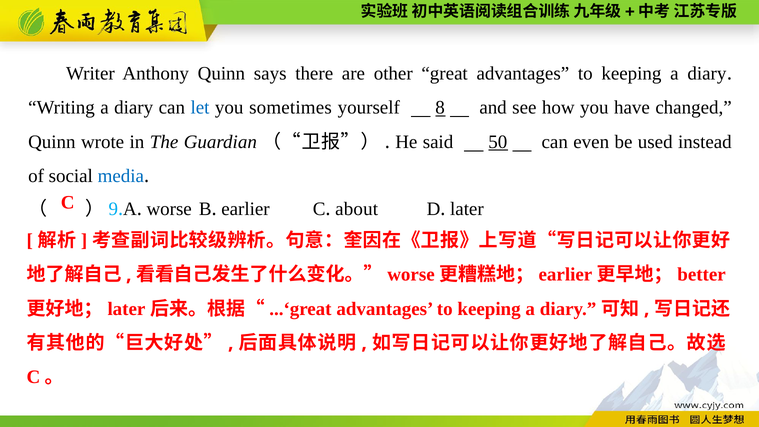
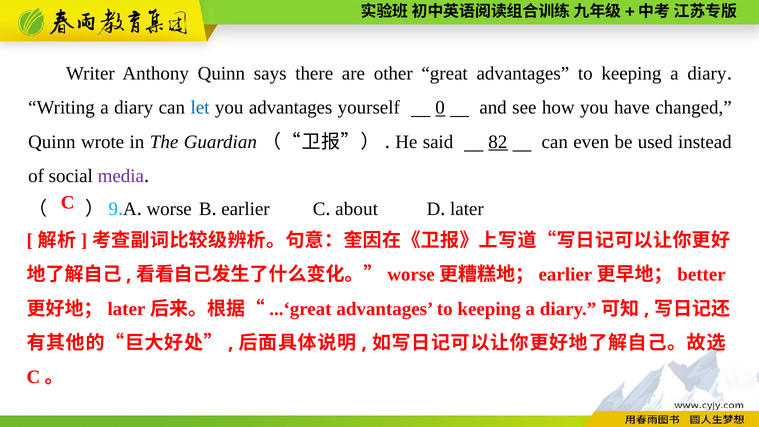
you sometimes: sometimes -> advantages (291, 108)
8: 8 -> 0 (440, 108)
50: 50 -> 82 (498, 142)
media colour: blue -> purple (121, 176)
